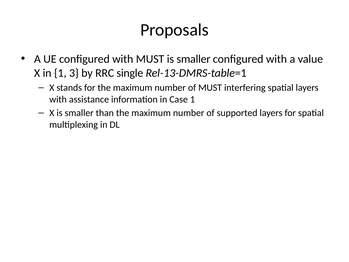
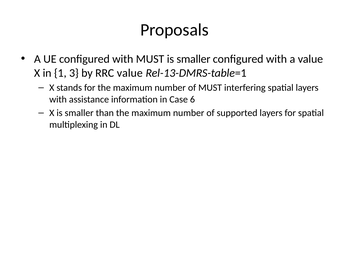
RRC single: single -> value (130, 73)
Case 1: 1 -> 6 (192, 99)
